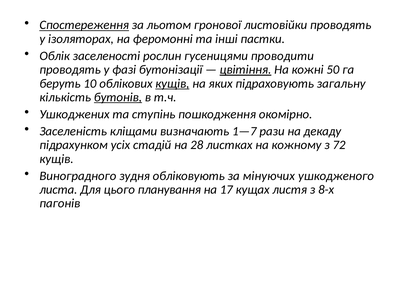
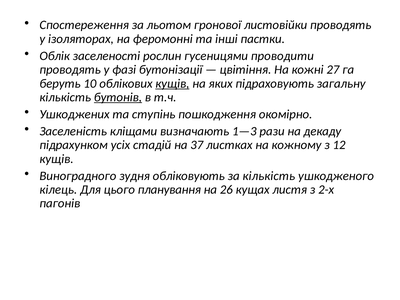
Спостереження underline: present -> none (84, 25)
цвітіння underline: present -> none (246, 70)
50: 50 -> 27 (333, 70)
1—7: 1—7 -> 1—3 (244, 131)
28: 28 -> 37 (197, 145)
72: 72 -> 12 (339, 145)
за мінуючих: мінуючих -> кількість (269, 176)
листа: листа -> кілець (58, 190)
17: 17 -> 26 (226, 190)
8-х: 8-х -> 2-х (326, 190)
